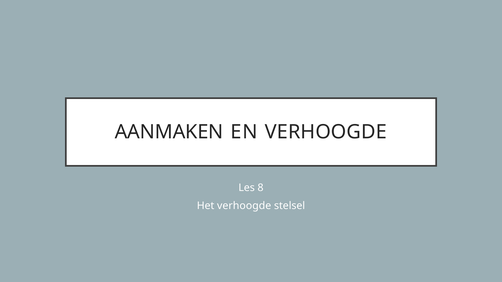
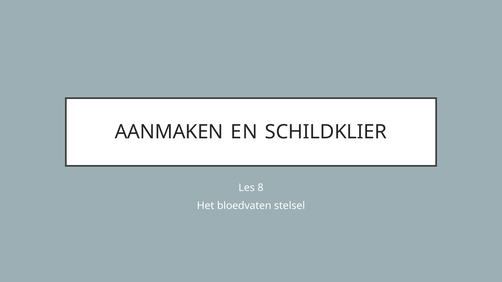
EN VERHOOGDE: VERHOOGDE -> SCHILDKLIER (326, 132)
Het verhoogde: verhoogde -> bloedvaten (244, 206)
